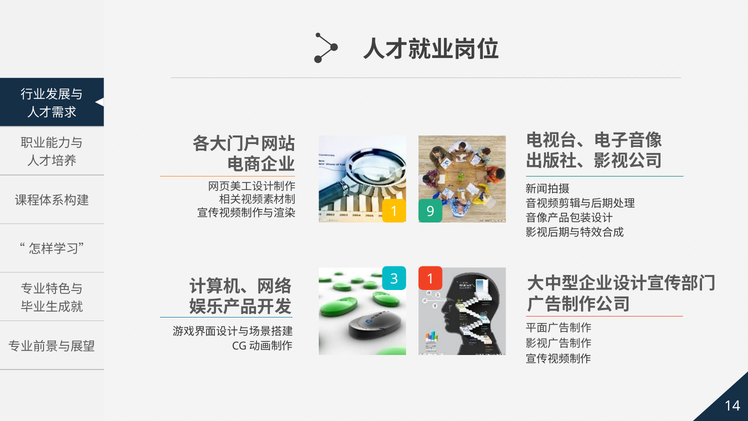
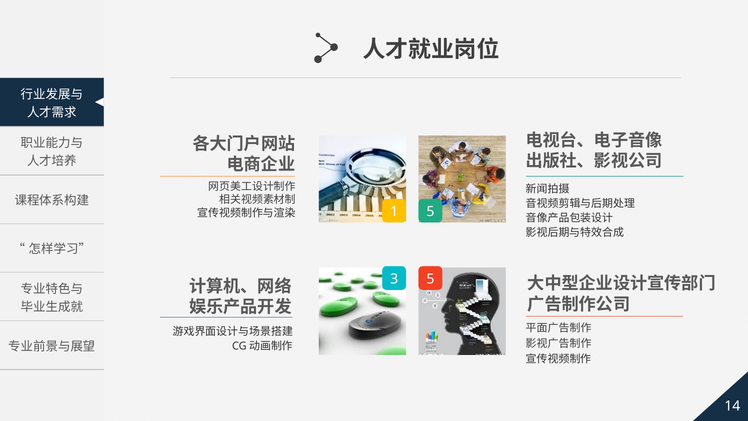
1 9: 9 -> 5 (430, 212)
3 1: 1 -> 5 (430, 279)
